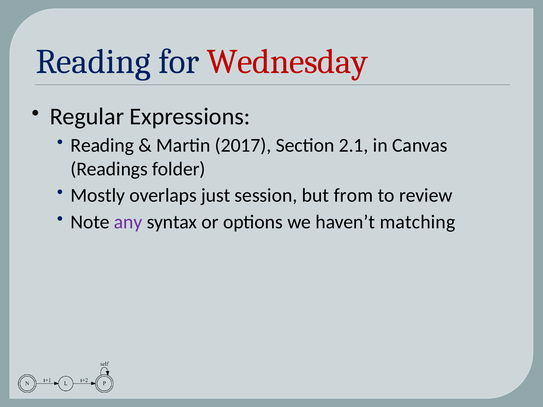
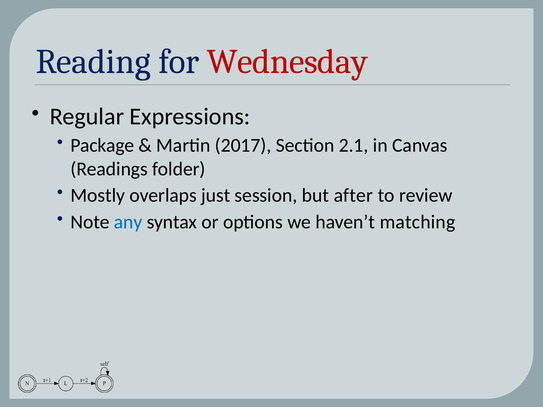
Reading: Reading -> Package (102, 146)
from: from -> after (353, 196)
any colour: purple -> blue (128, 222)
